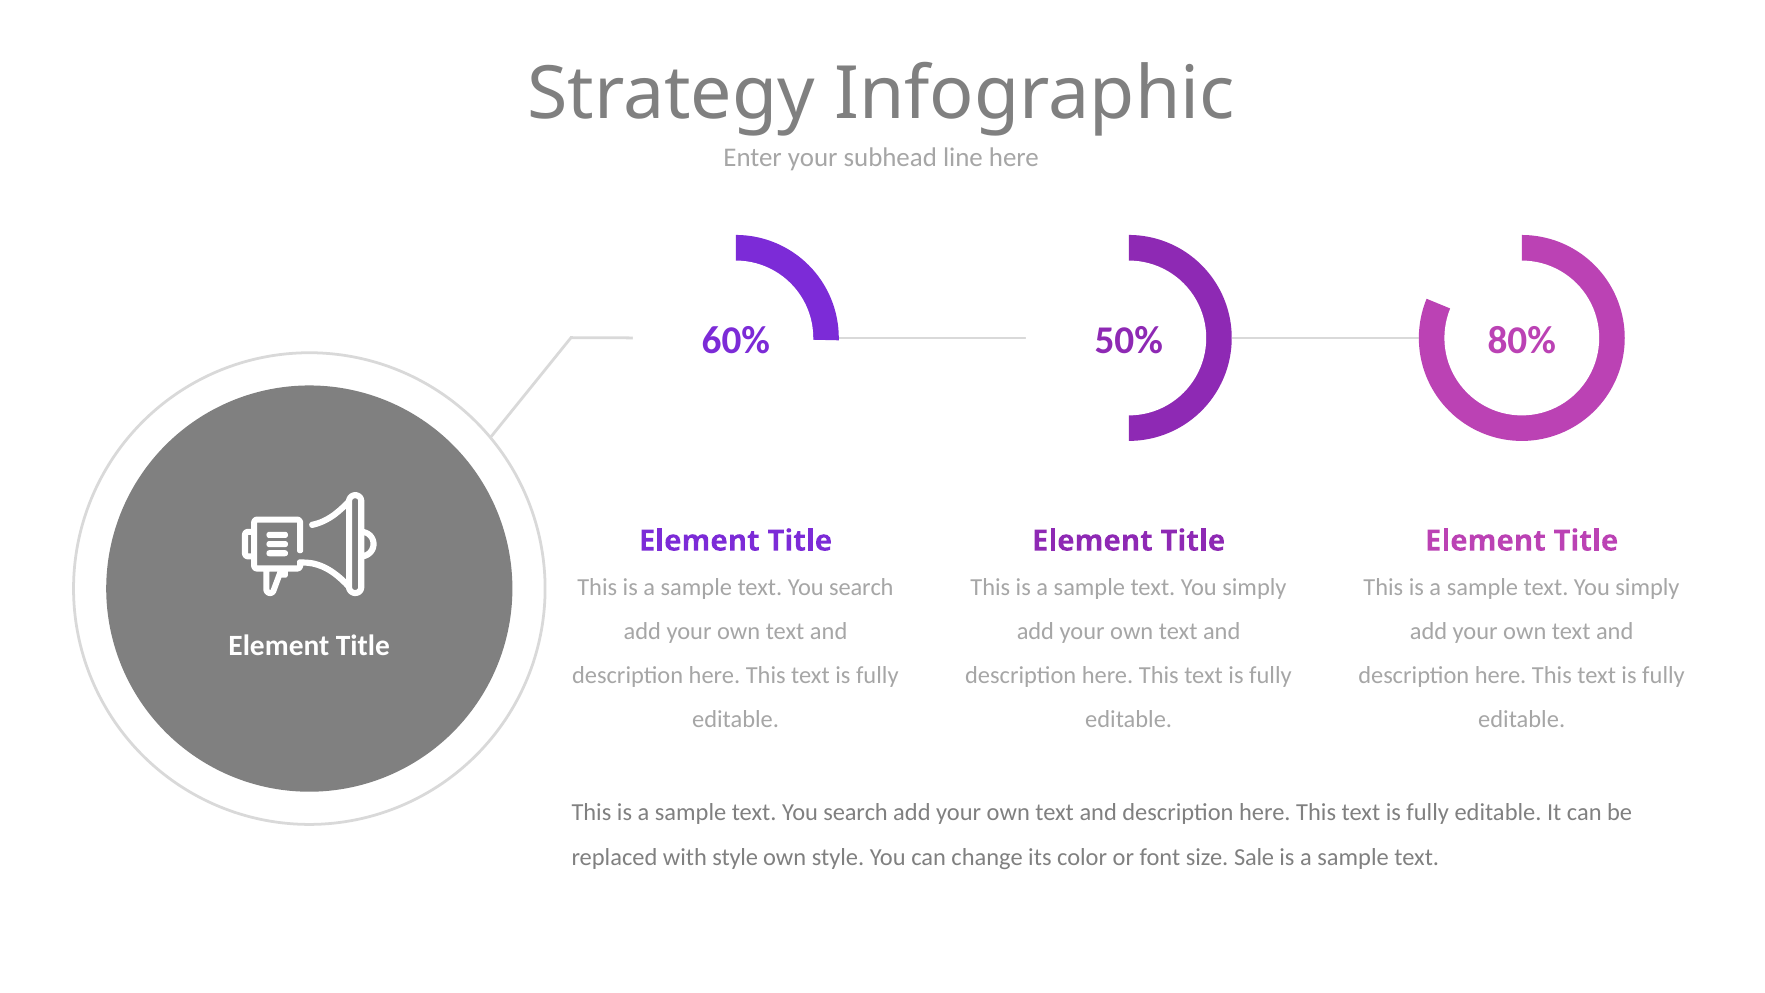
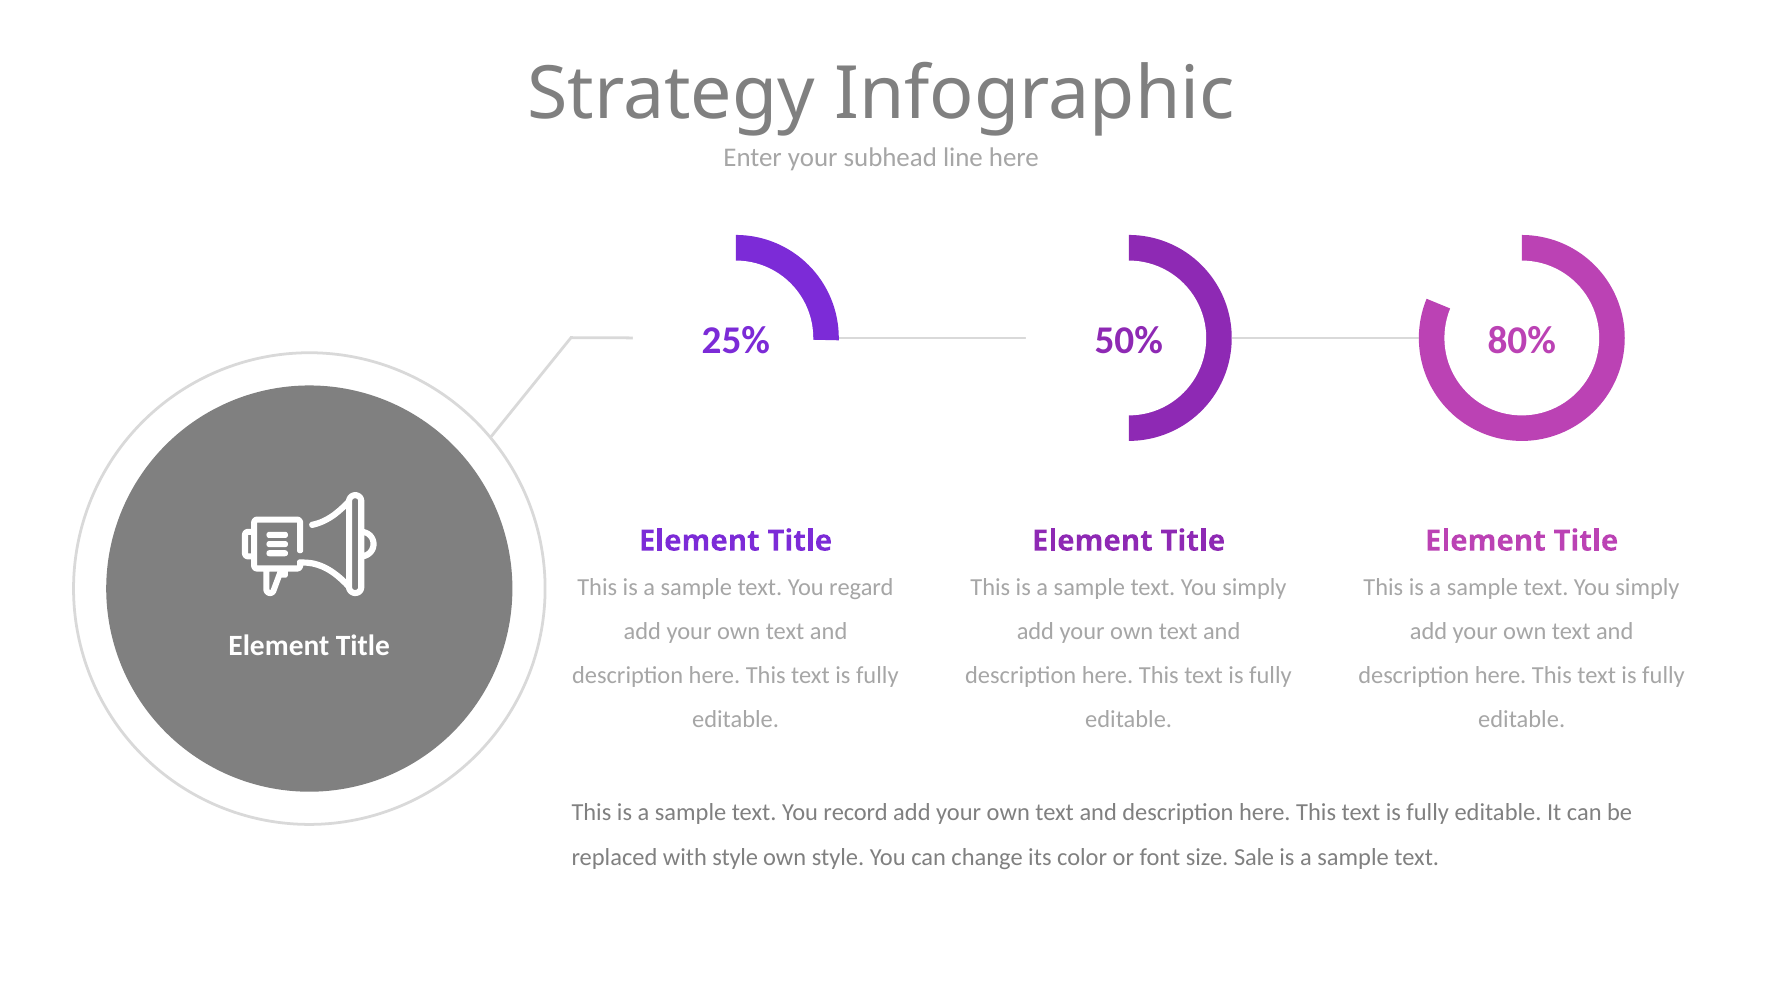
60%: 60% -> 25% (736, 341)
search: search -> regard (861, 588)
search: search -> record (856, 813)
